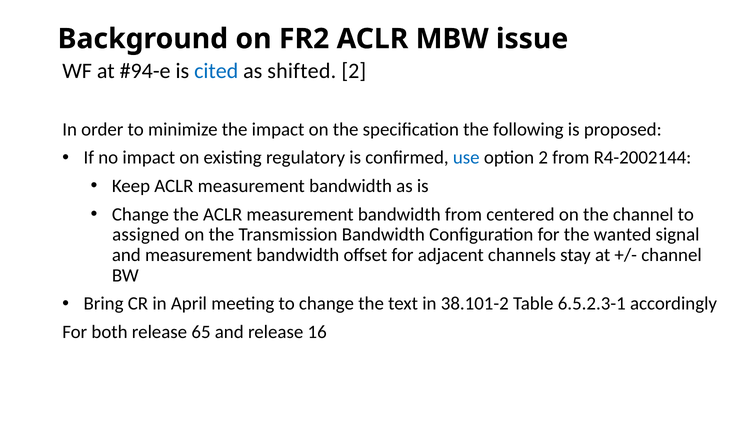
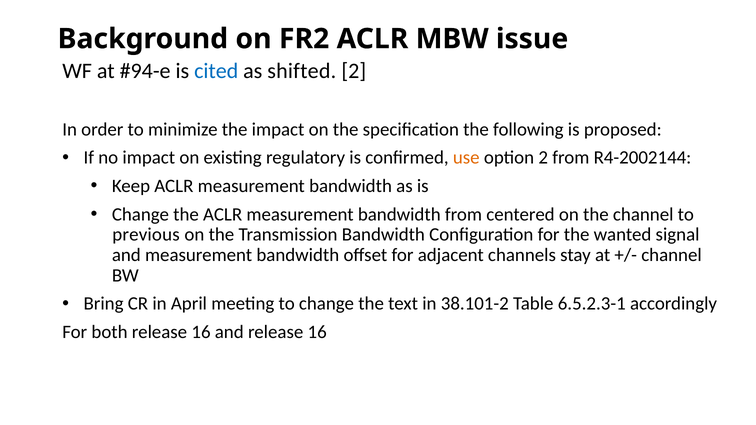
use colour: blue -> orange (466, 158)
assigned: assigned -> previous (146, 235)
both release 65: 65 -> 16 (201, 332)
